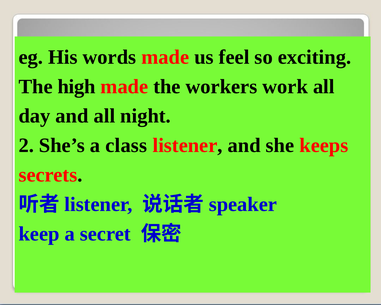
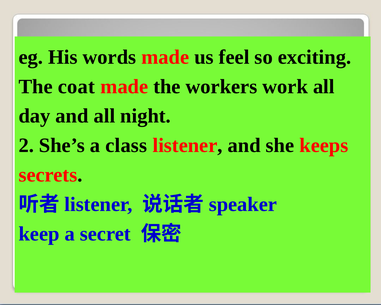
high: high -> coat (76, 86)
